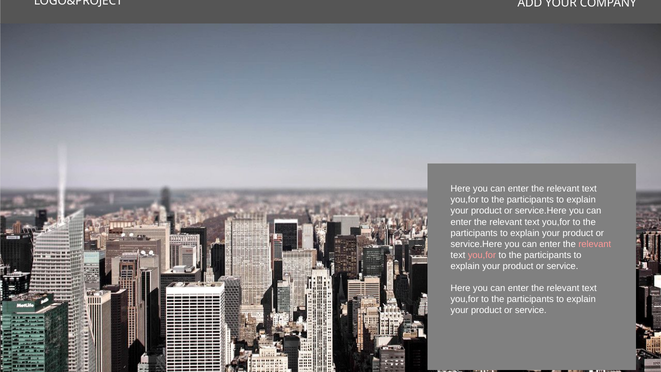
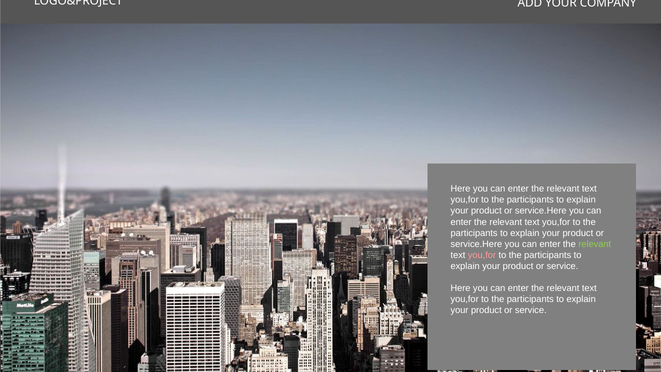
relevant colour: pink -> light green (595, 244)
